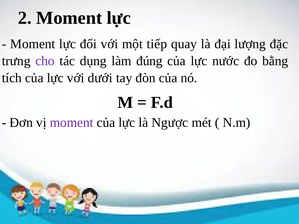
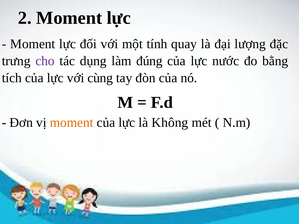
tiếp: tiếp -> tính (157, 44)
dưới: dưới -> cùng (100, 78)
moment colour: purple -> orange (72, 123)
Ngược: Ngược -> Không (170, 123)
